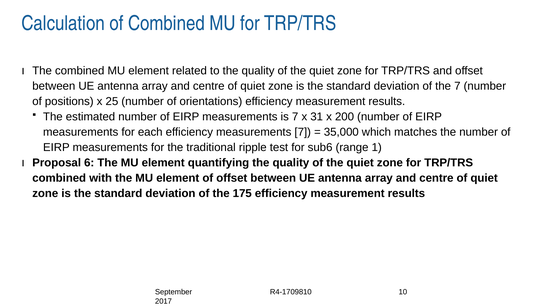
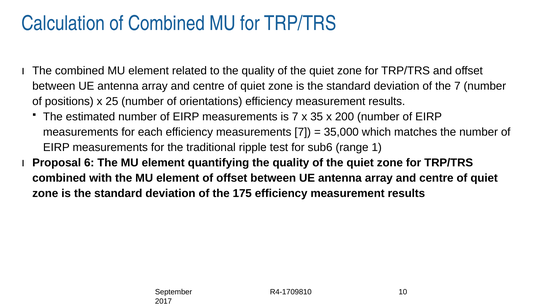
31: 31 -> 35 (317, 117)
